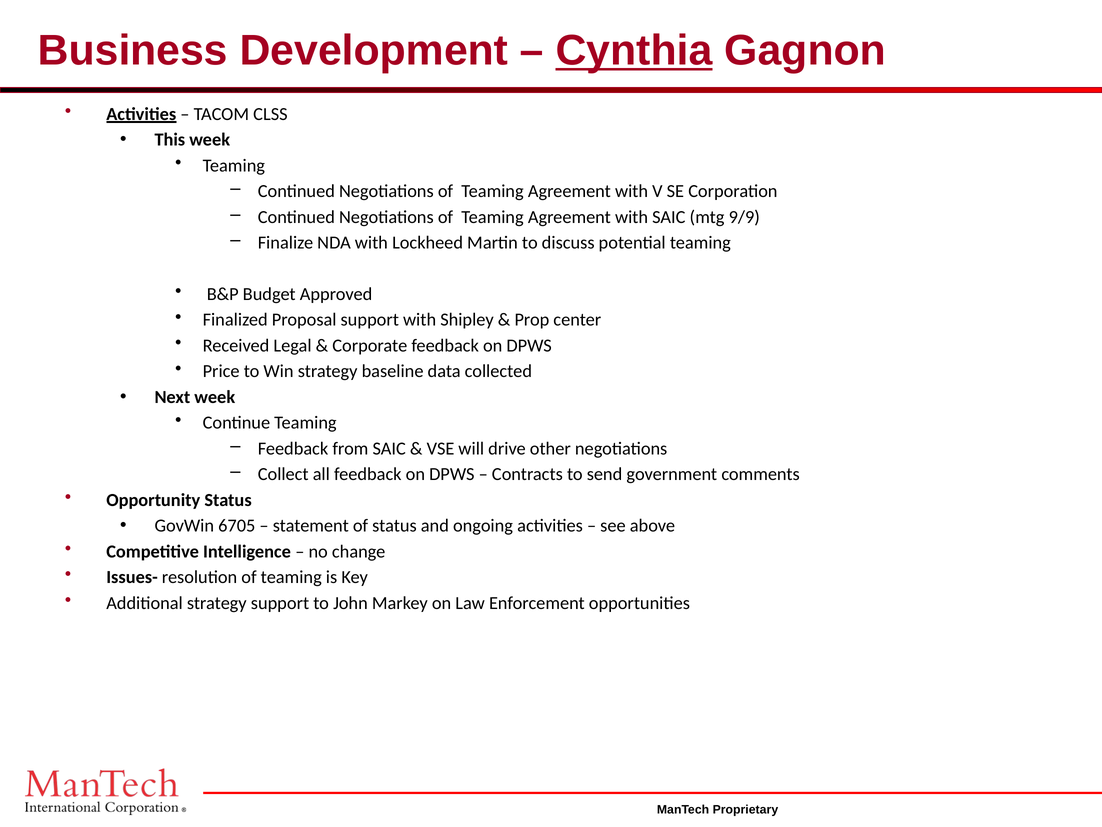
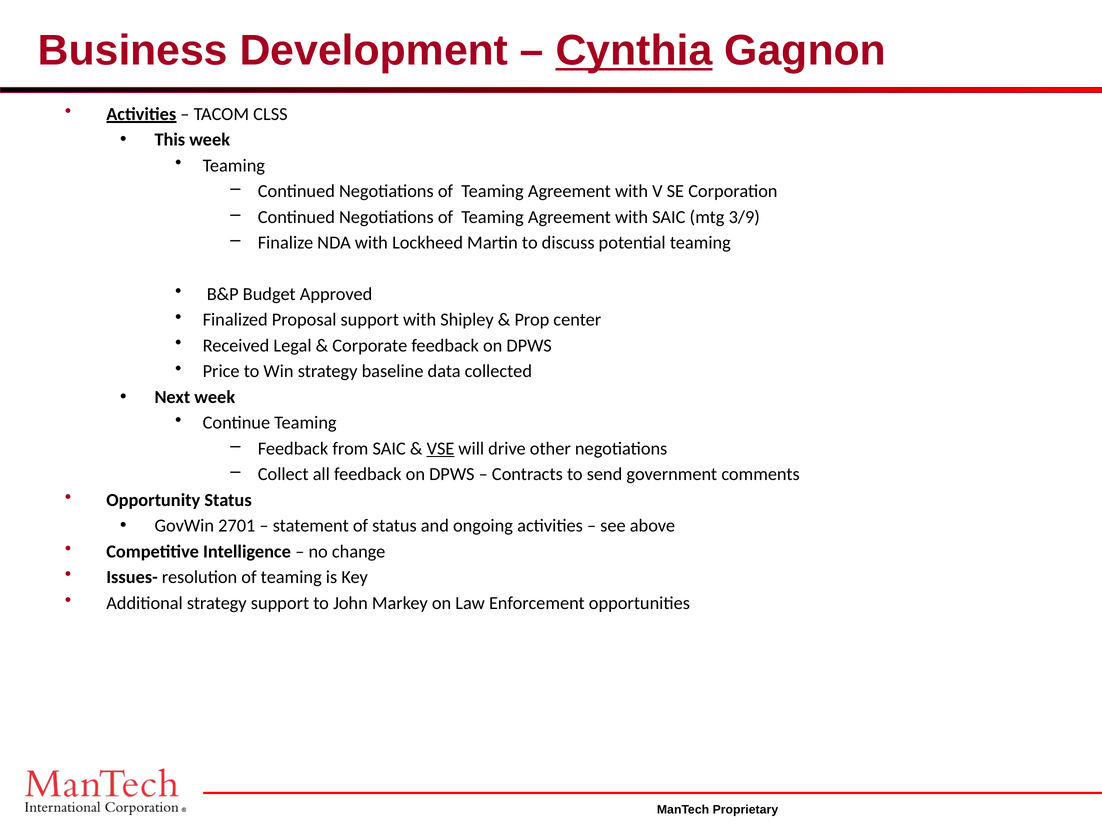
9/9: 9/9 -> 3/9 (744, 217)
VSE underline: none -> present (441, 448)
6705: 6705 -> 2701 (237, 526)
